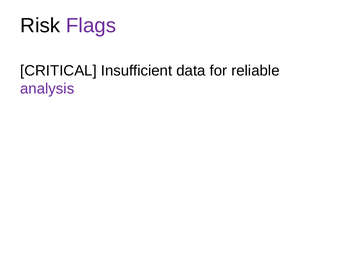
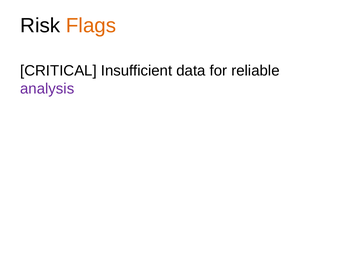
Flags colour: purple -> orange (91, 26)
